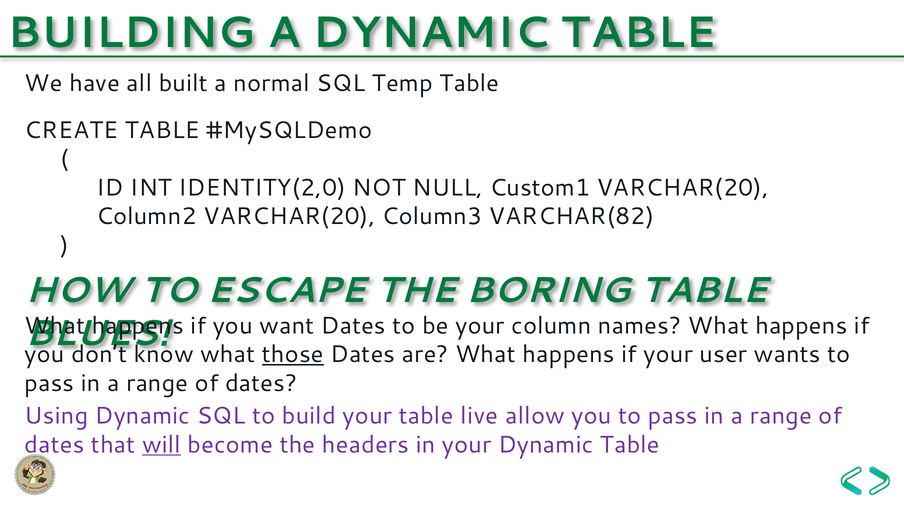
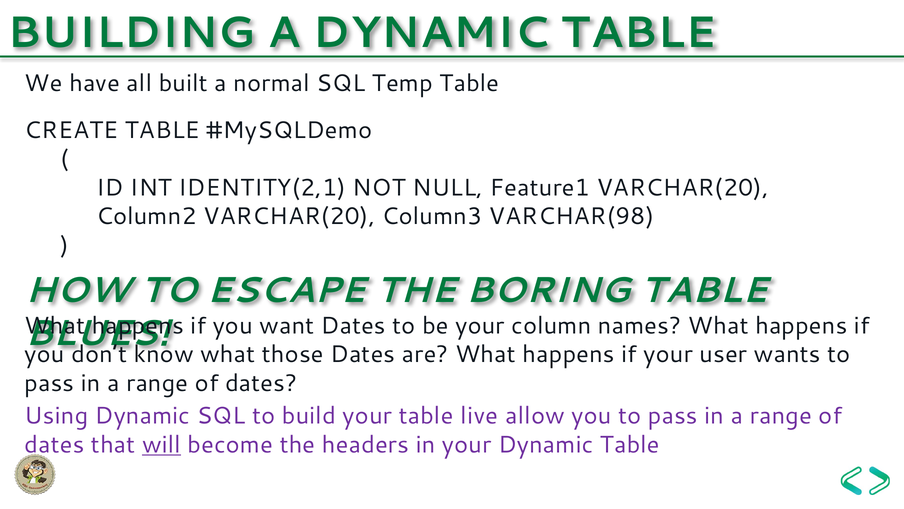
IDENTITY(2,0: IDENTITY(2,0 -> IDENTITY(2,1 (262, 187)
Custom1: Custom1 -> Feature1 (540, 187)
VARCHAR(82: VARCHAR(82 -> VARCHAR(98 (572, 216)
those underline: present -> none (293, 354)
